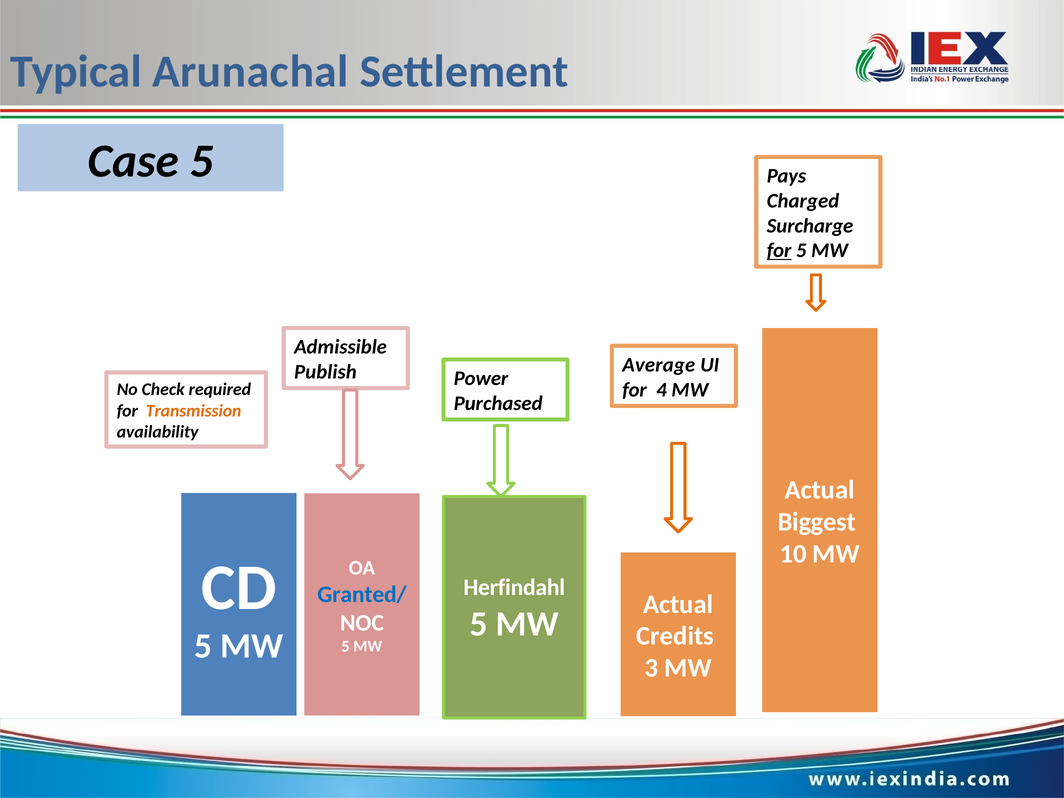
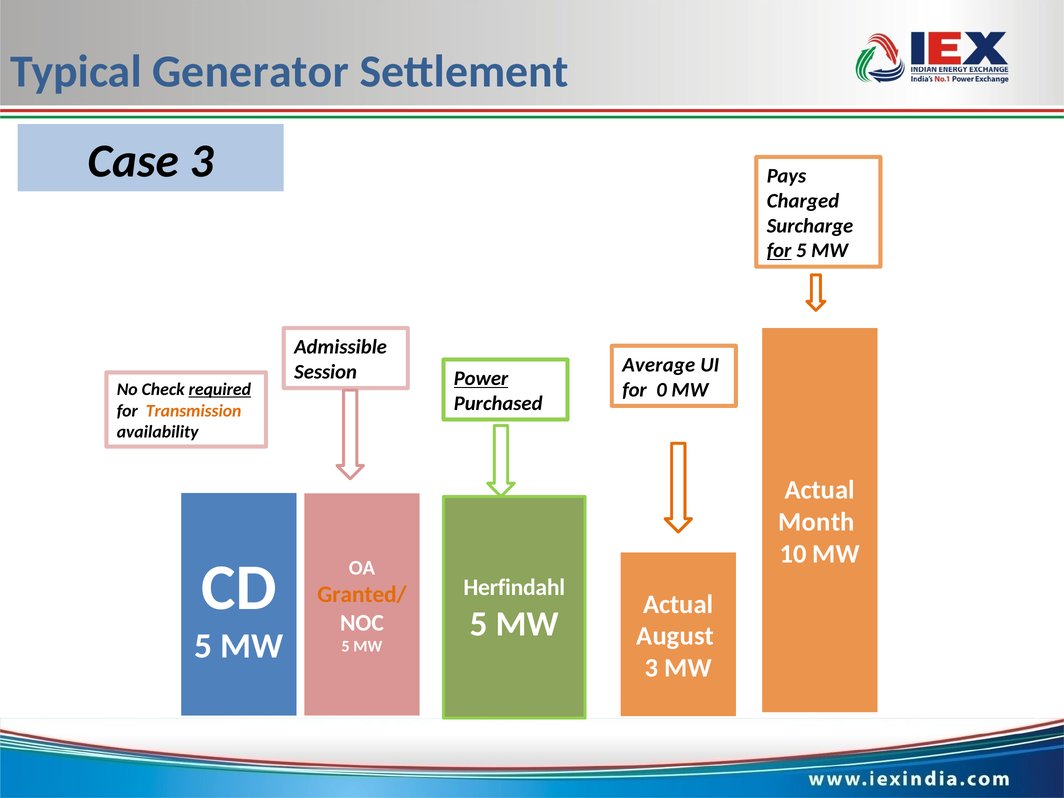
Arunachal: Arunachal -> Generator (251, 71)
Case 5: 5 -> 3 (202, 161)
Publish: Publish -> Session (326, 372)
Power underline: none -> present (481, 379)
4: 4 -> 0 (662, 390)
required underline: none -> present (220, 389)
Biggest: Biggest -> Month (817, 522)
Granted/ colour: blue -> orange (362, 594)
Credits: Credits -> August (675, 636)
